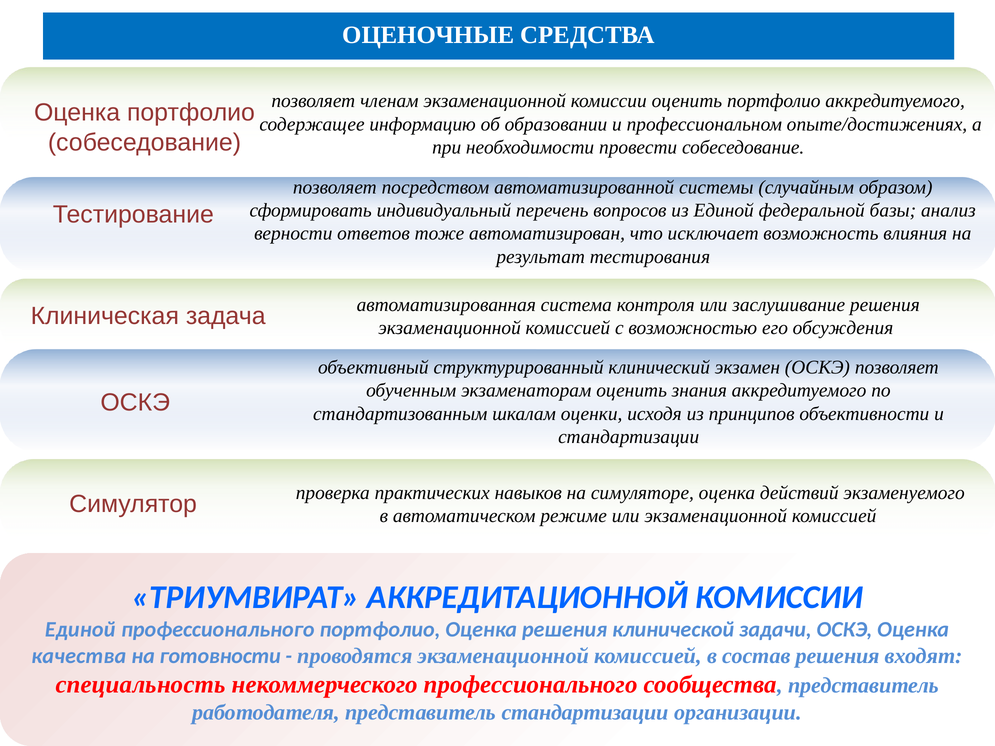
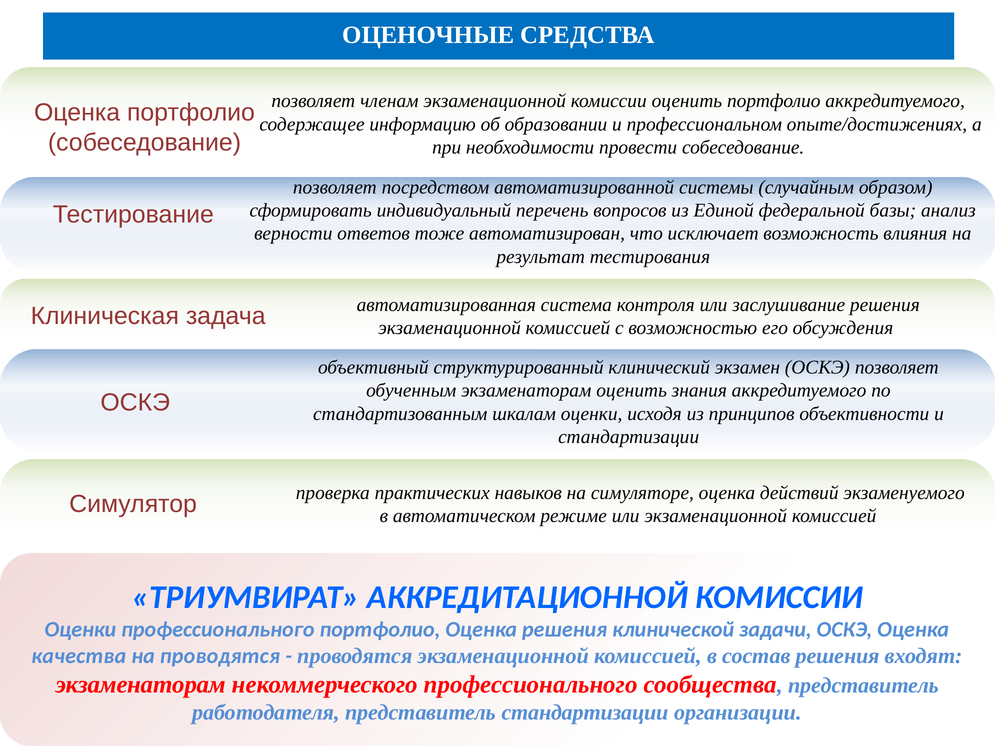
Единой: Единой -> Оценки (80, 630)
на готовности: готовности -> проводятся (220, 656)
специальность: специальность -> экзаменаторам (141, 685)
